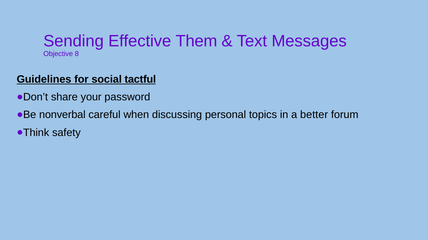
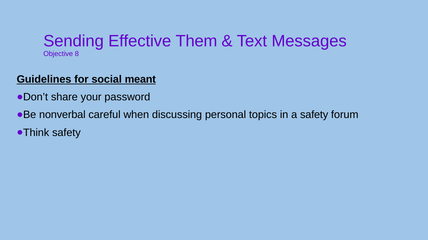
tactful: tactful -> meant (140, 80)
a better: better -> safety (314, 115)
